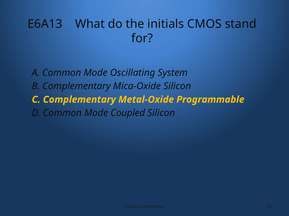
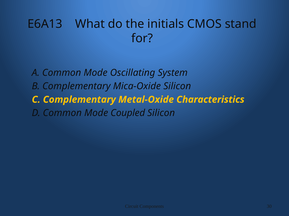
Programmable: Programmable -> Characteristics (210, 100)
